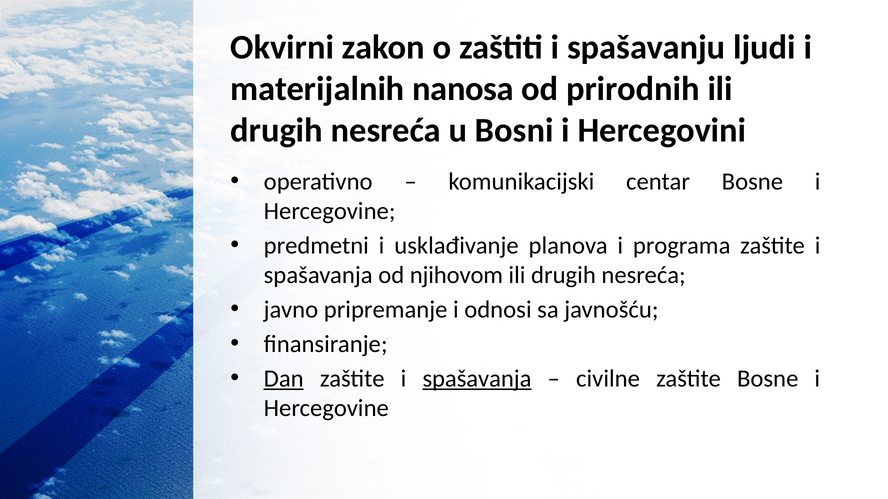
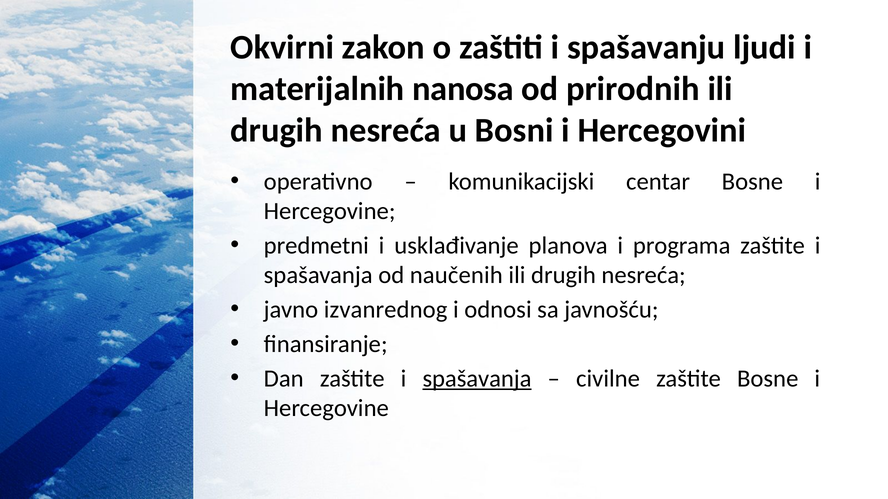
njihovom: njihovom -> naučenih (456, 276)
pripremanje: pripremanje -> izvanrednog (386, 310)
Dan underline: present -> none (284, 379)
